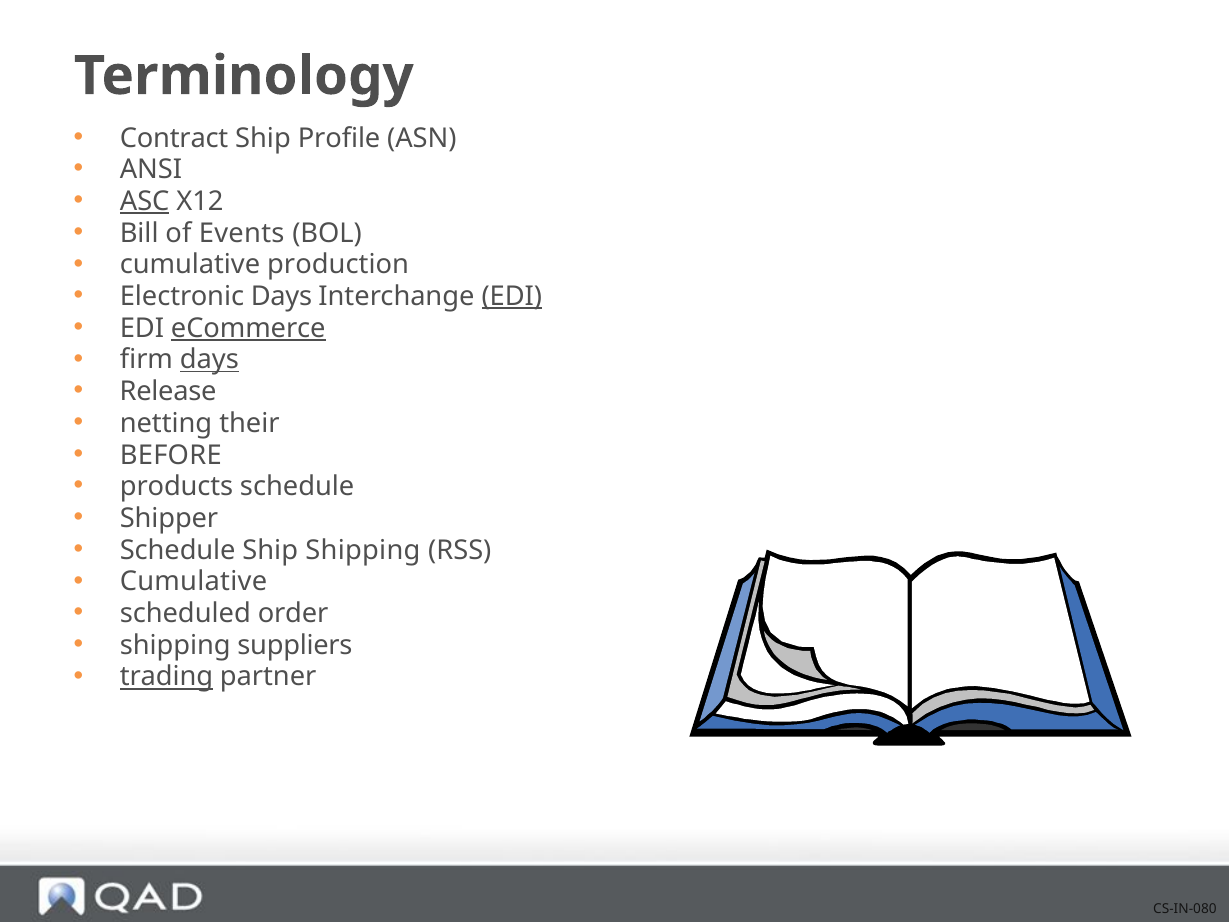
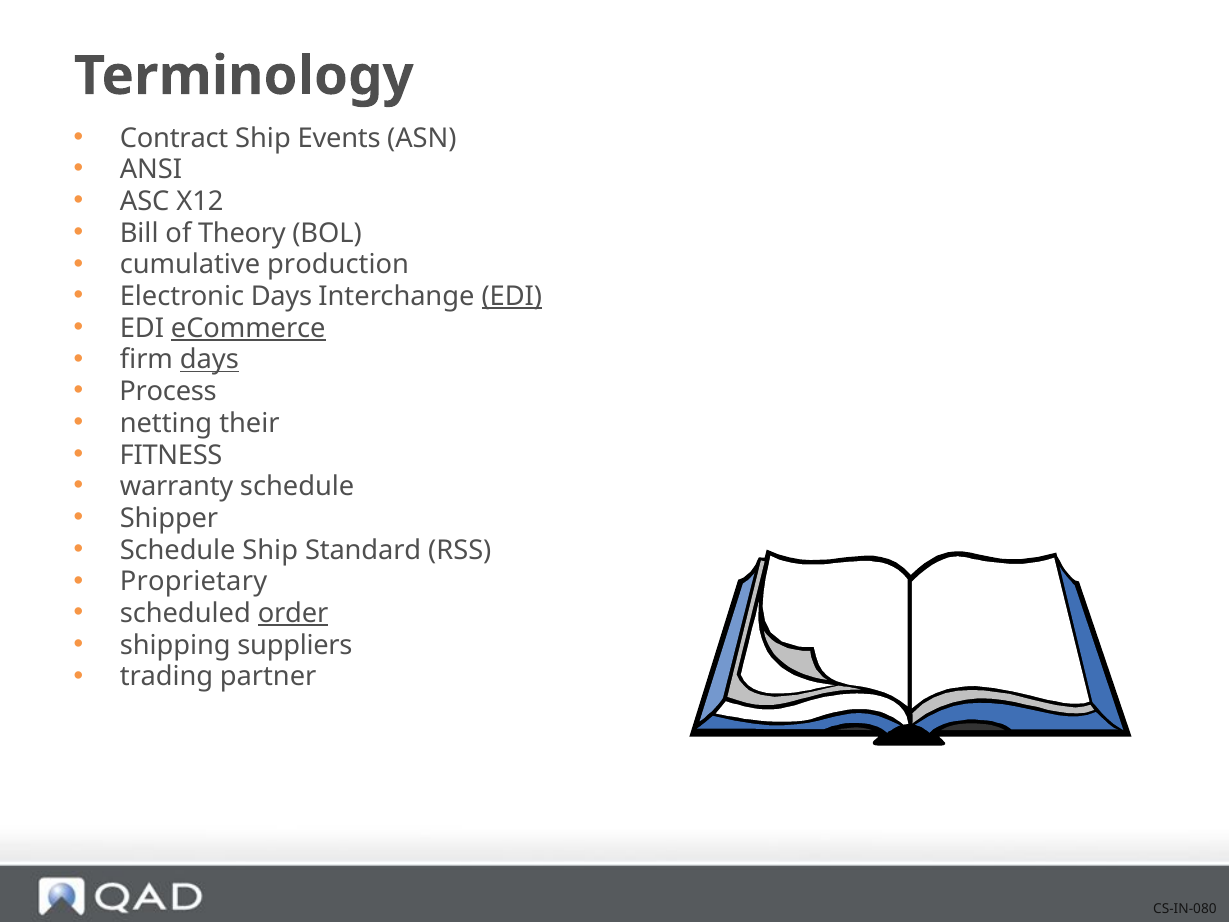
Profile: Profile -> Events (339, 138)
ASC underline: present -> none (145, 201)
Events: Events -> Theory (242, 233)
Release: Release -> Process (168, 392)
BEFORE: BEFORE -> FITNESS (171, 455)
products: products -> warranty (177, 487)
Ship Shipping: Shipping -> Standard (363, 550)
Cumulative: Cumulative -> Proprietary (194, 582)
order underline: none -> present (293, 613)
trading underline: present -> none (166, 677)
